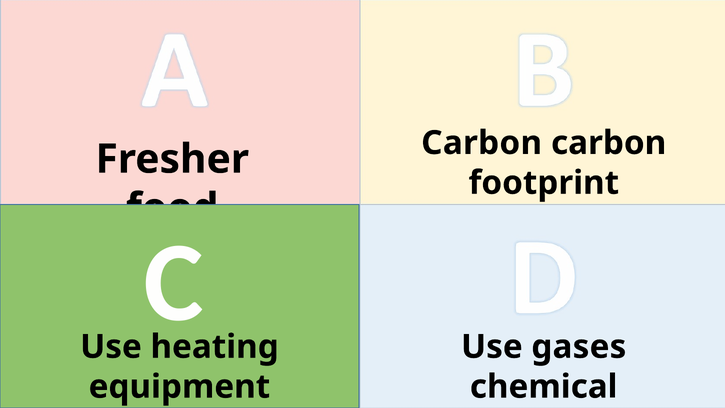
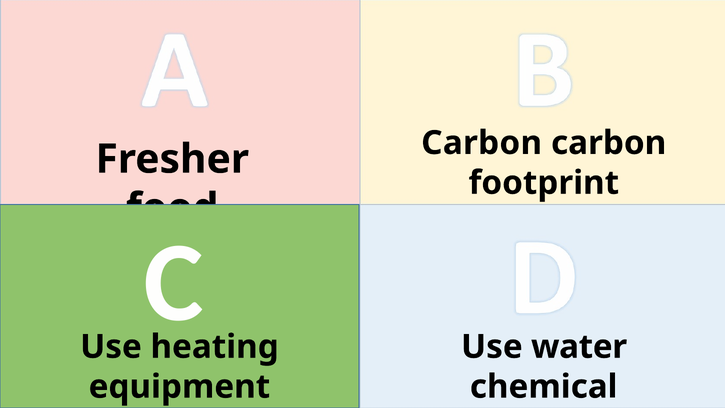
gases: gases -> water (579, 347)
